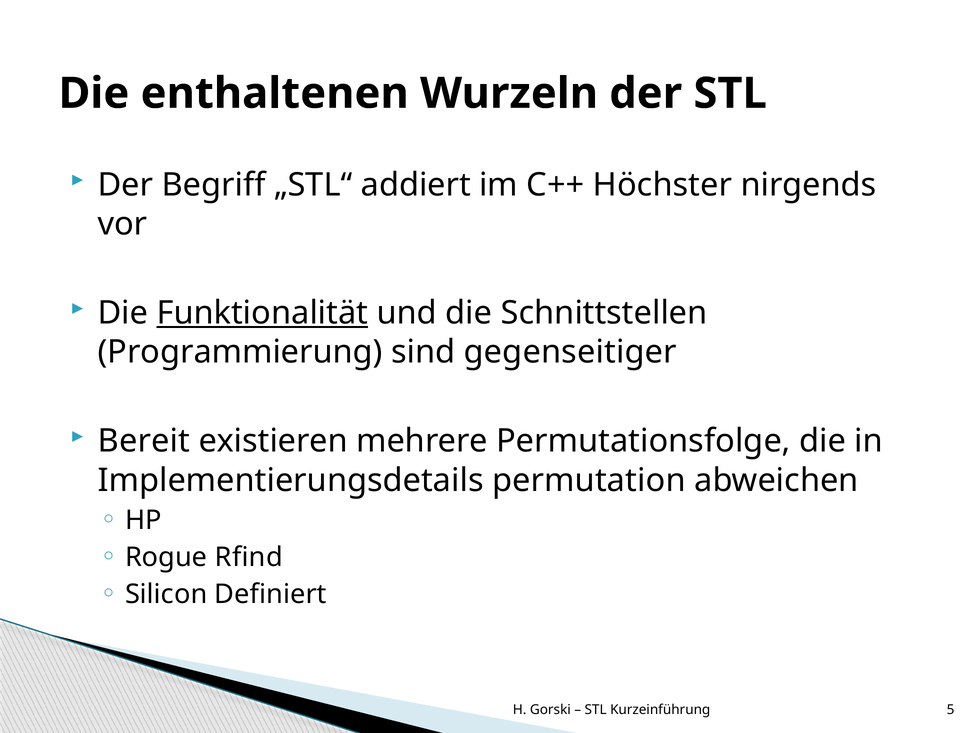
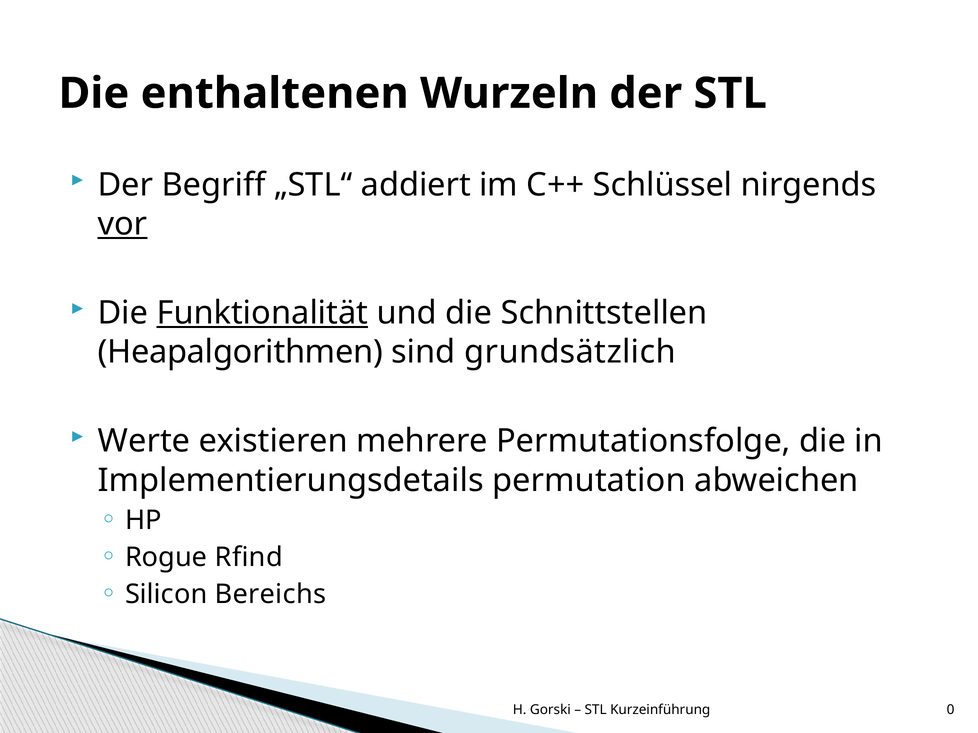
Höchster: Höchster -> Schlüssel (663, 185)
vor underline: none -> present (123, 224)
Programmierung: Programmierung -> Heapalgorithmen (240, 352)
gegenseitiger: gegenseitiger -> grundsätzlich (570, 352)
Bereit: Bereit -> Werte (144, 442)
Definiert: Definiert -> Bereichs (270, 595)
5: 5 -> 0 (951, 710)
